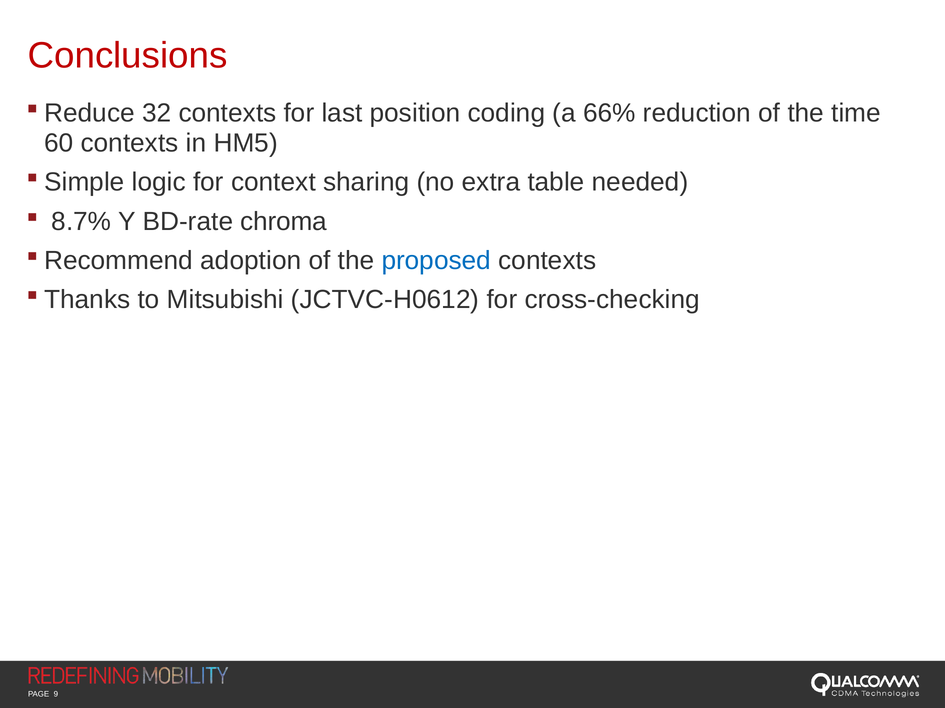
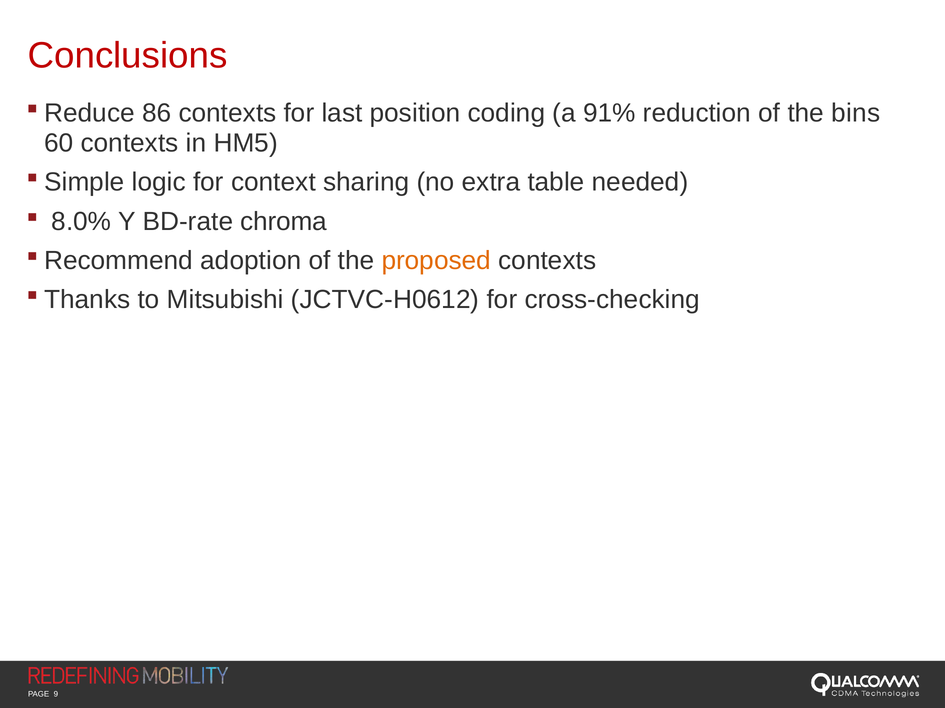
32: 32 -> 86 (157, 113)
66%: 66% -> 91% (609, 113)
time: time -> bins (856, 113)
8.7%: 8.7% -> 8.0% (81, 222)
proposed colour: blue -> orange (436, 261)
